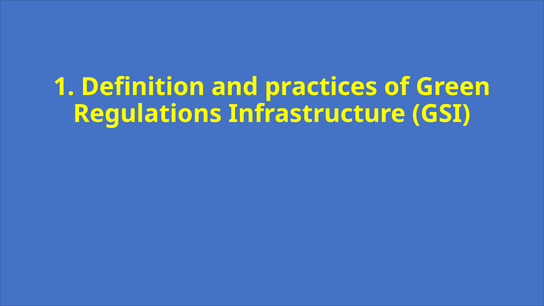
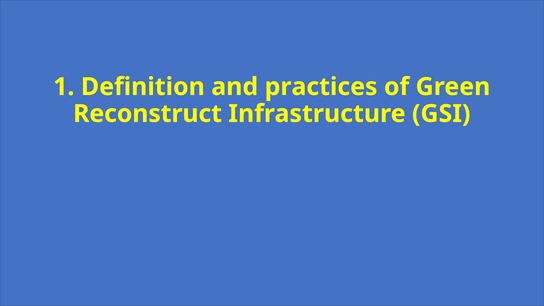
Regulations: Regulations -> Reconstruct (148, 114)
